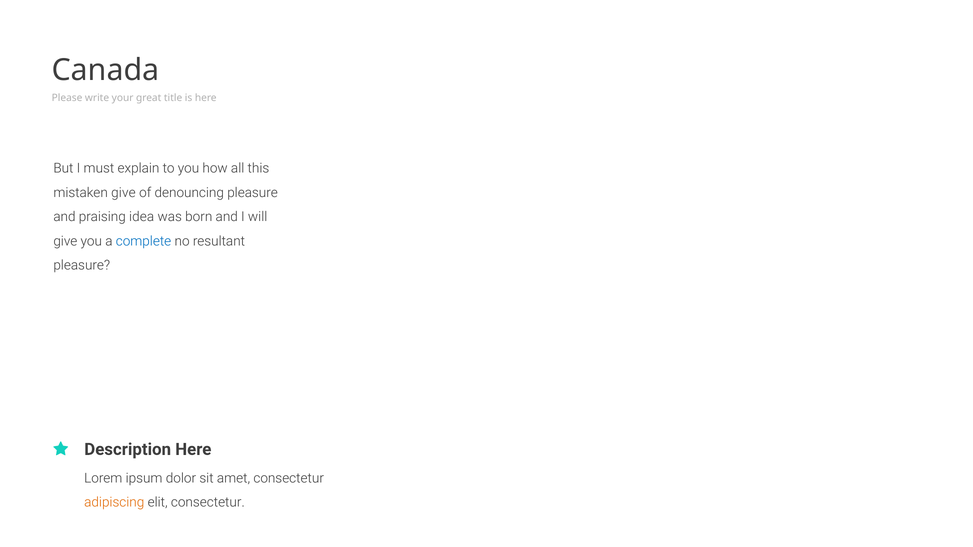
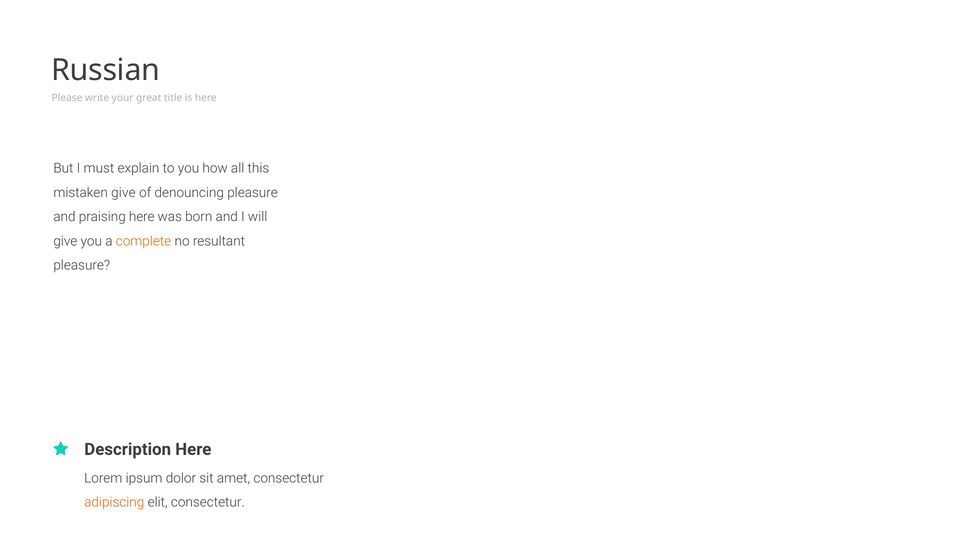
Canada: Canada -> Russian (106, 70)
praising idea: idea -> here (142, 217)
complete colour: blue -> orange (144, 241)
